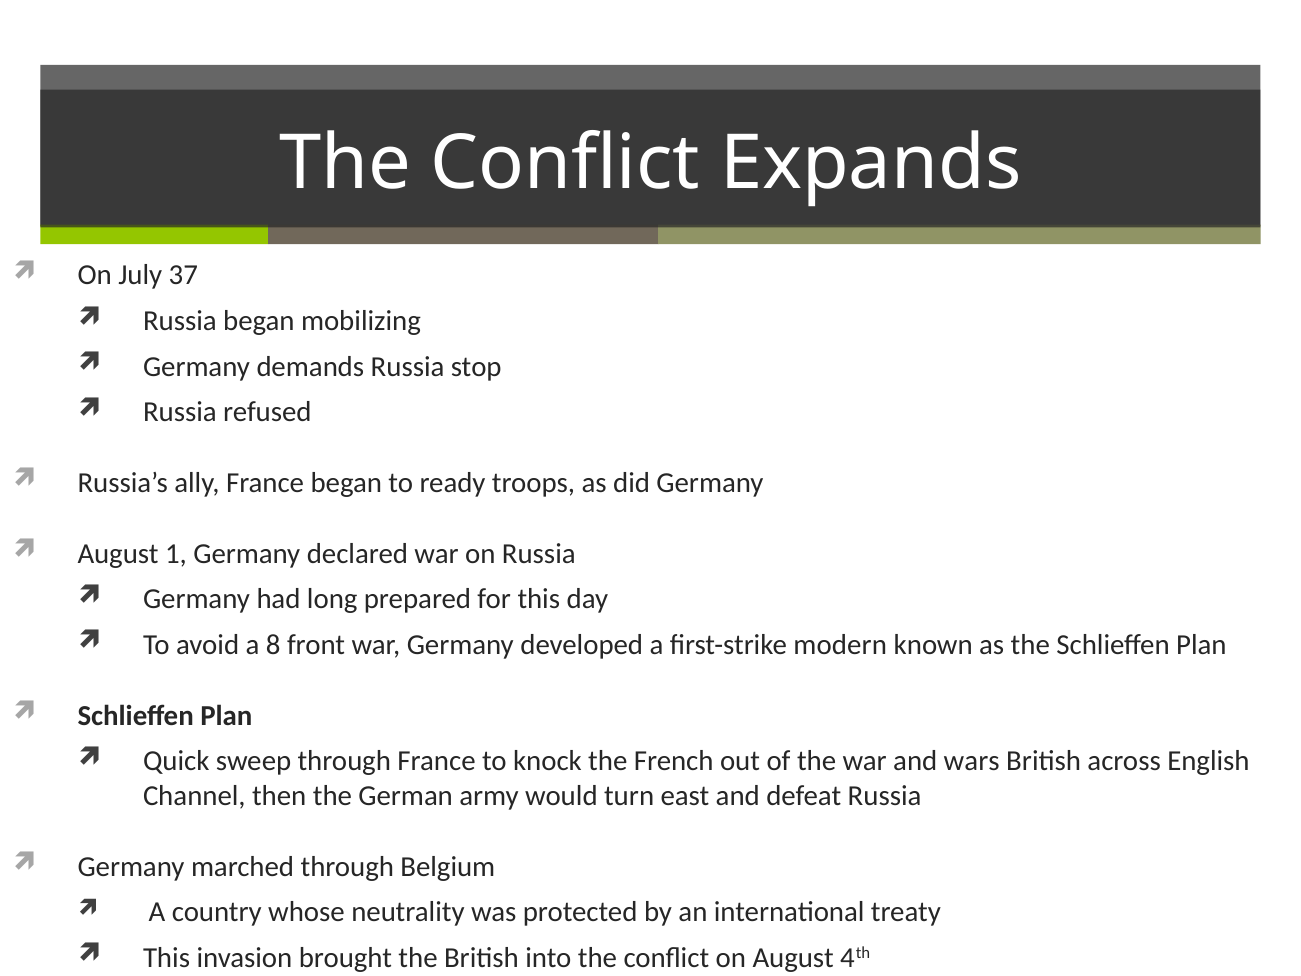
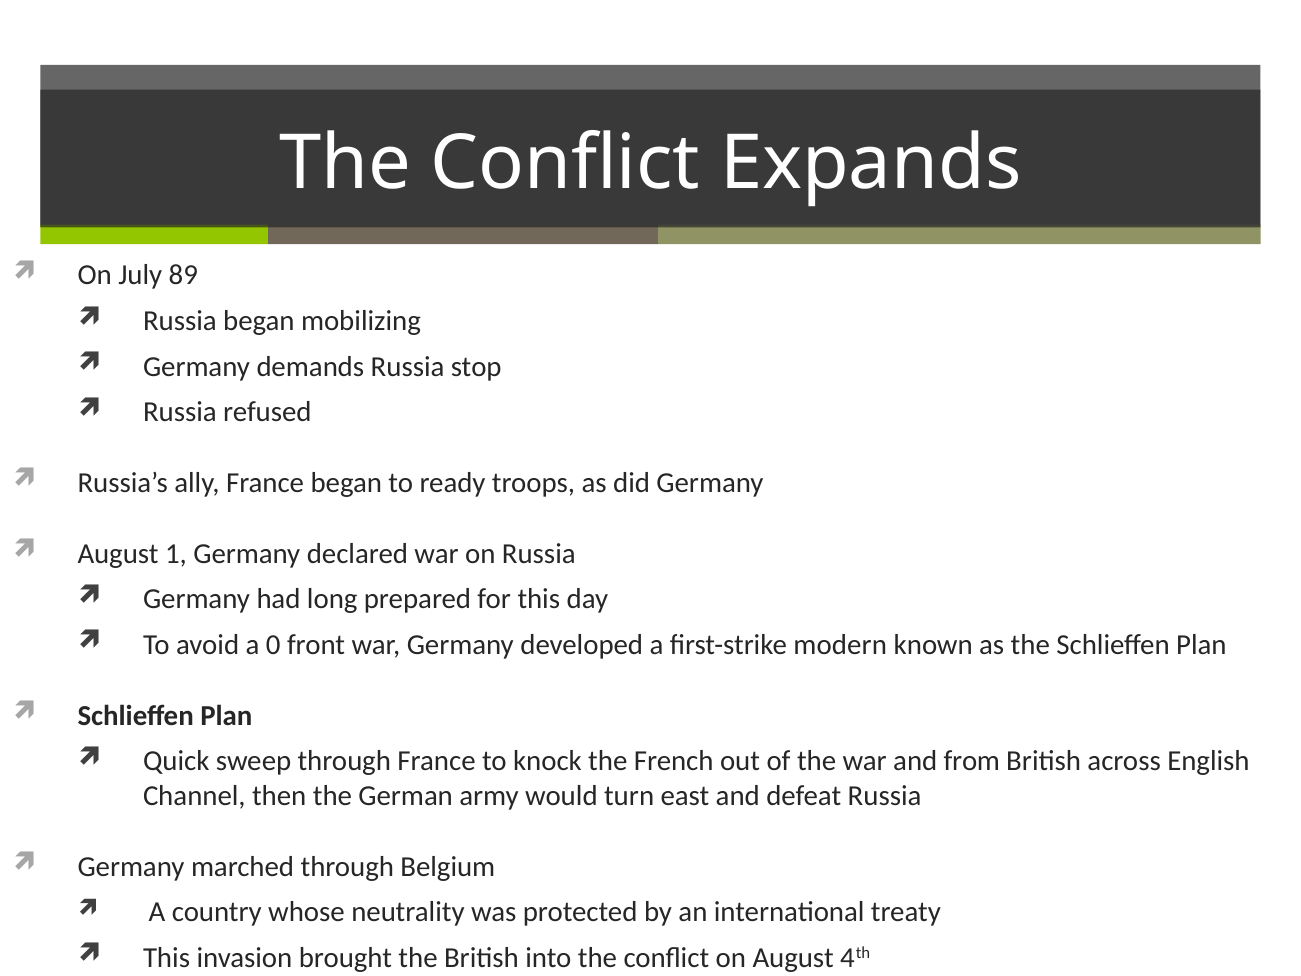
37: 37 -> 89 (183, 275)
8: 8 -> 0 (273, 645)
wars: wars -> from (972, 761)
